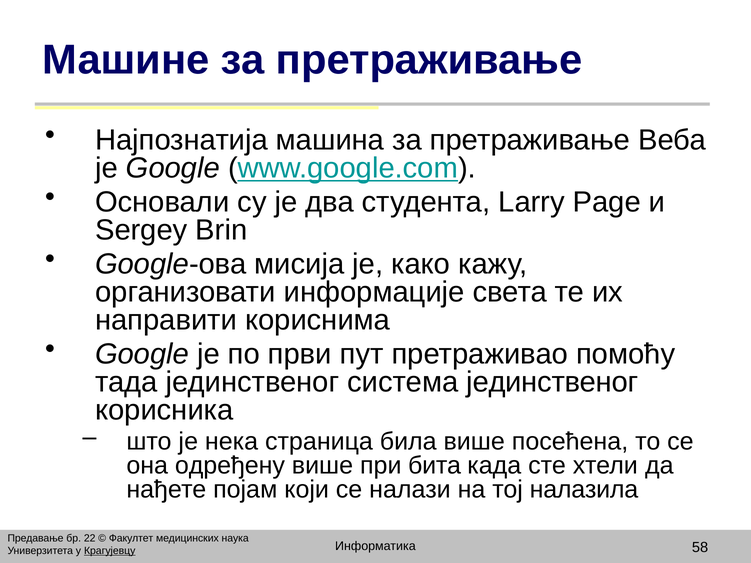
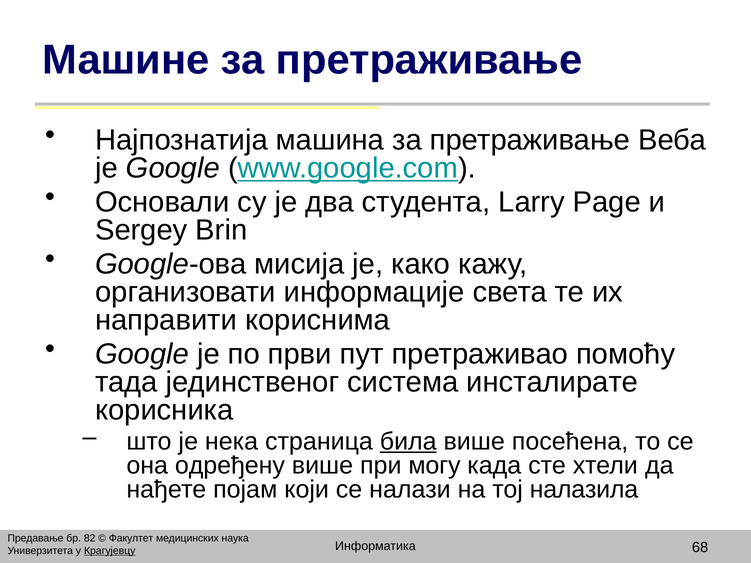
система јединственог: јединственог -> инсталирате (552, 382)
била underline: none -> present (408, 441)
бита: бита -> могу (435, 465)
22: 22 -> 82 (90, 538)
58: 58 -> 68 (700, 548)
